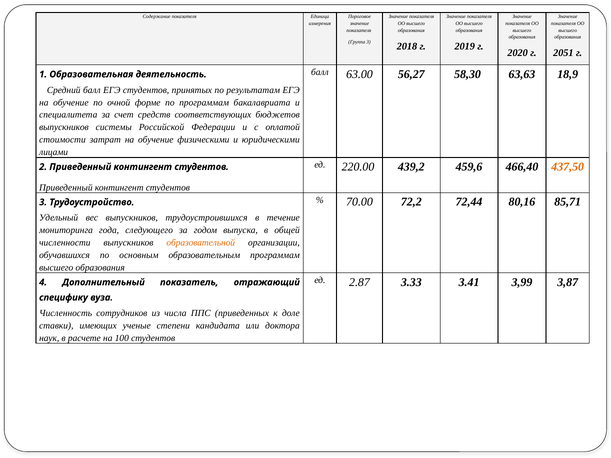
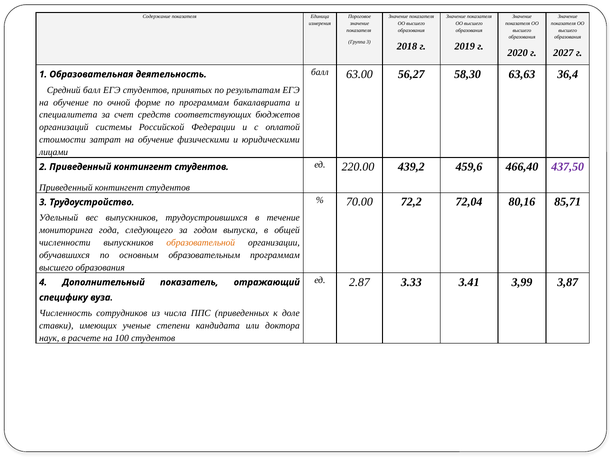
2051: 2051 -> 2027 (563, 53)
18,9: 18,9 -> 36,4 (568, 74)
выпускников: выпускников -> организаций (64, 127)
437,50 colour: orange -> purple (568, 167)
72,44: 72,44 -> 72,04 (469, 202)
